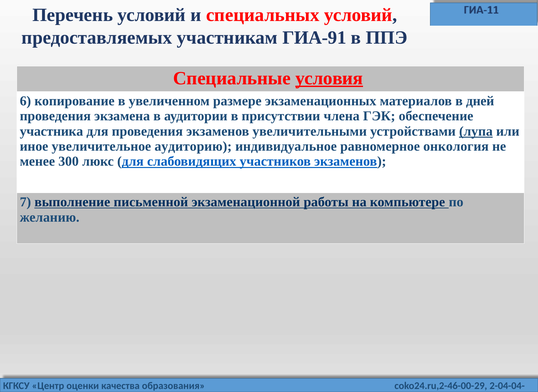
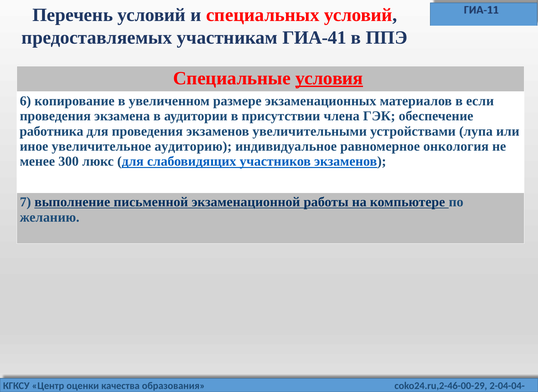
ГИА-91: ГИА-91 -> ГИА-41 (314, 38)
дней: дней -> если (480, 101)
участника: участника -> работника (51, 131)
лупа underline: present -> none (476, 131)
